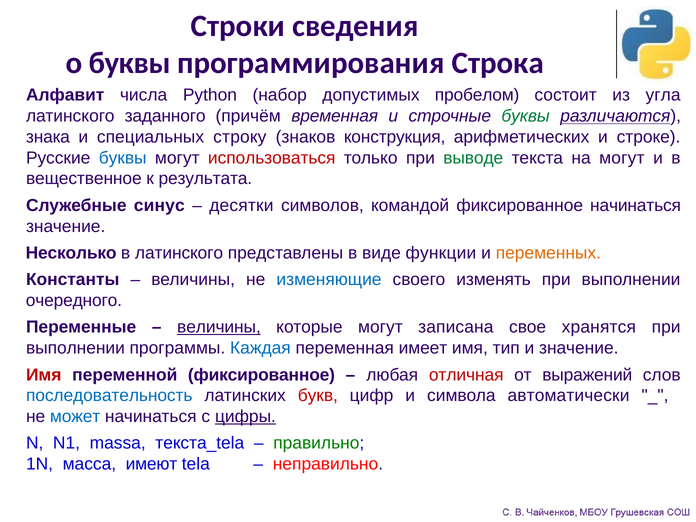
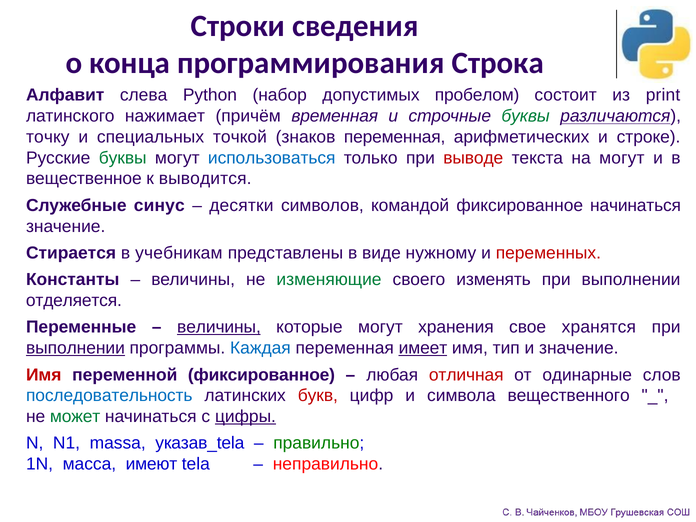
о буквы: буквы -> конца (130, 63)
числа: числа -> слева (144, 95)
угла: угла -> print (663, 95)
заданного: заданного -> нажимает (165, 116)
знака: знака -> точку (48, 137)
строку: строку -> точкой (240, 137)
знаков конструкция: конструкция -> переменная (395, 137)
буквы colour: blue -> green (123, 158)
использоваться colour: red -> blue (272, 158)
выводе colour: green -> red (473, 158)
результата: результата -> выводится (205, 179)
Несколько: Несколько -> Стирается (71, 253)
в латинского: латинского -> учебникам (179, 253)
функции: функции -> нужному (441, 253)
переменных colour: orange -> red (548, 253)
изменяющие colour: blue -> green (329, 280)
очередного: очередного -> отделяется (74, 301)
записана: записана -> хранения (456, 327)
выполнении underline: none -> present (75, 348)
имеет underline: none -> present (423, 348)
выражений: выражений -> одинарные (587, 375)
автоматически: автоматически -> вещественного (569, 396)
может colour: blue -> green (75, 417)
текста_tela: текста_tela -> указав_tela (200, 443)
